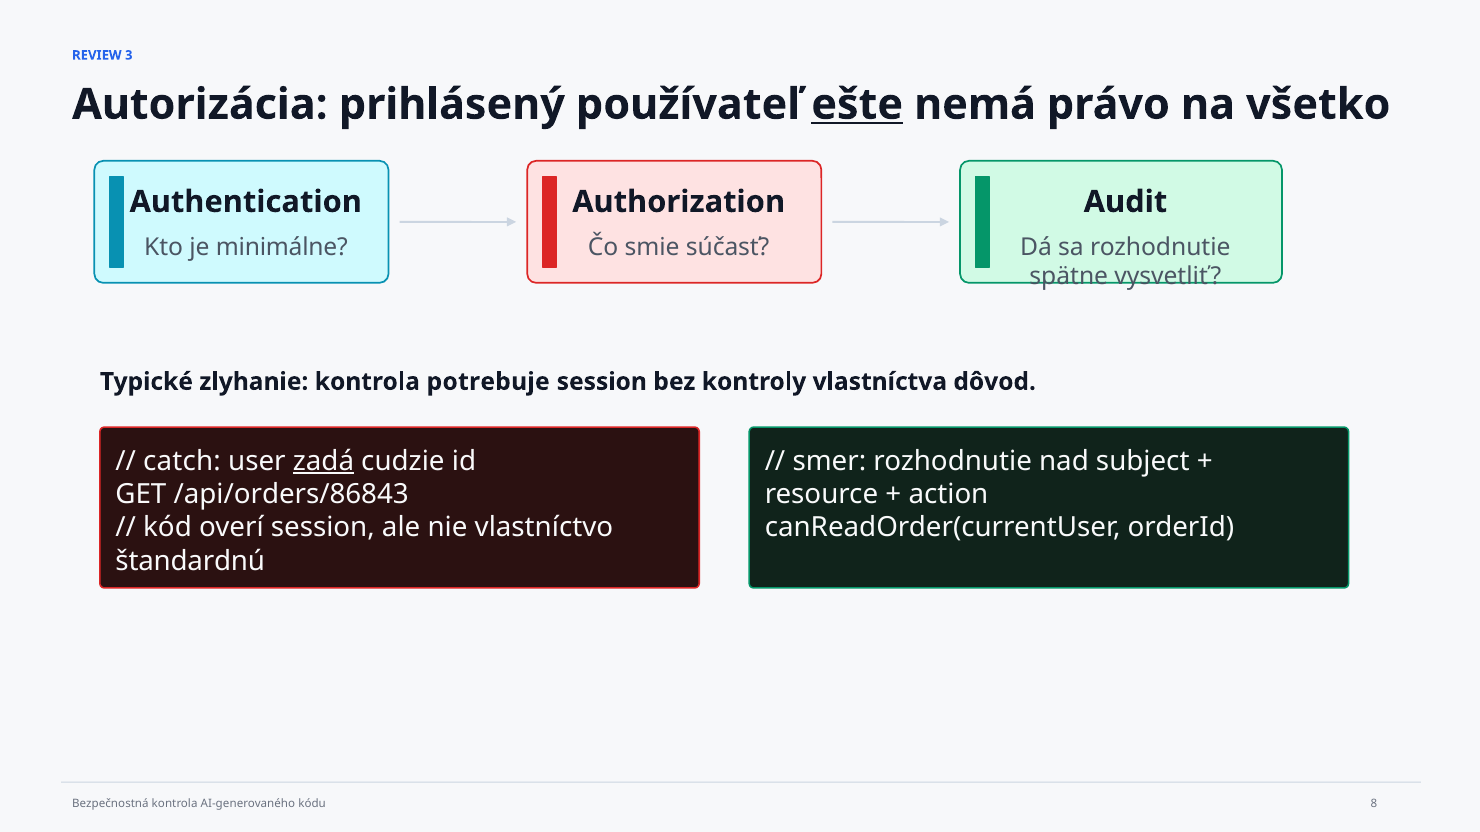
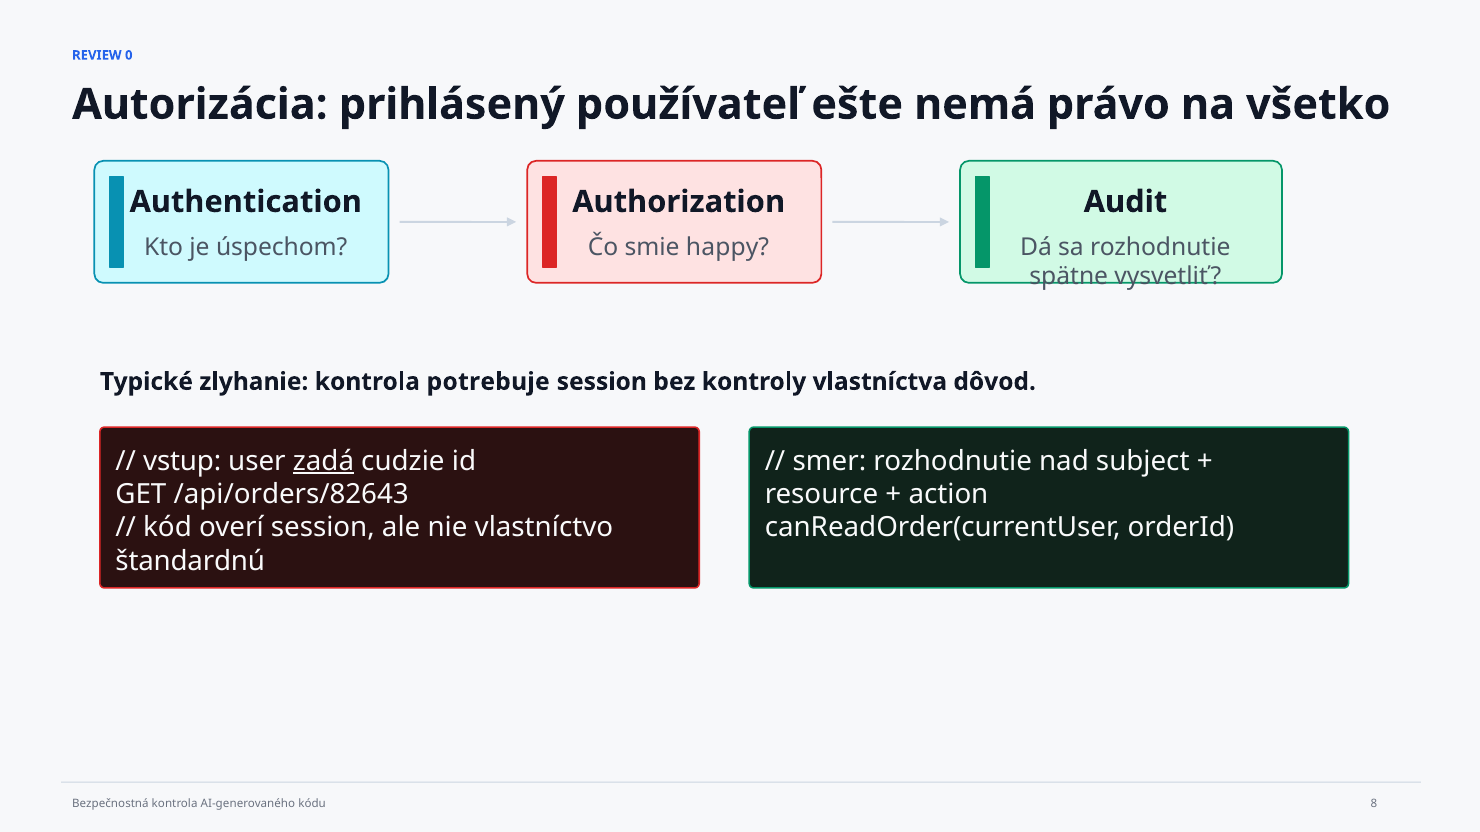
3: 3 -> 0 (129, 55)
ešte underline: present -> none (857, 105)
minimálne: minimálne -> úspechom (282, 247)
súčasť: súčasť -> happy (728, 247)
catch: catch -> vstup (182, 461)
/api/orders/86843: /api/orders/86843 -> /api/orders/82643 (291, 495)
